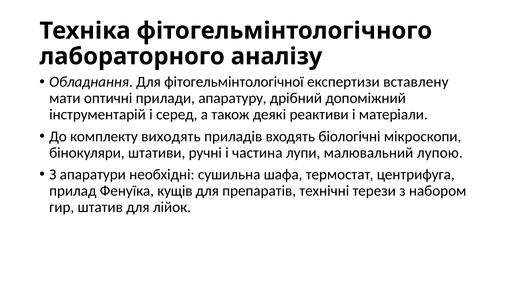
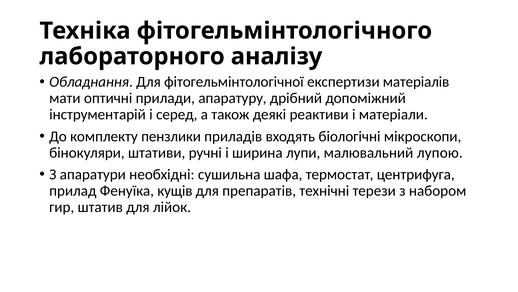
вставлену: вставлену -> матеріалів (416, 82)
виходять: виходять -> пензлики (171, 136)
частина: частина -> ширина (257, 152)
